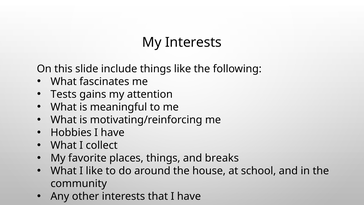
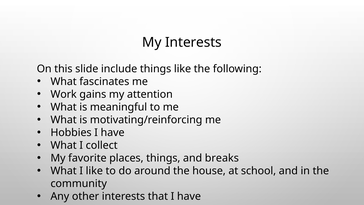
Tests: Tests -> Work (64, 94)
